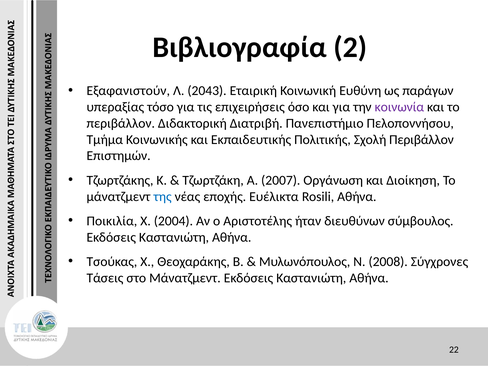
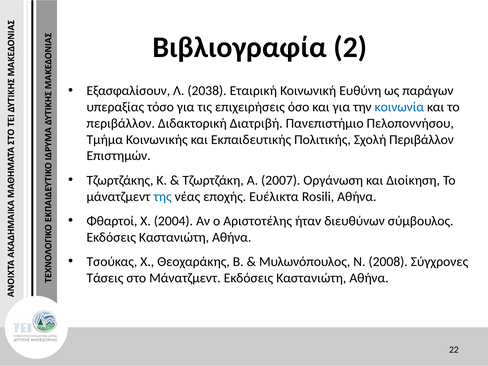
Εξαφανιστούν: Εξαφανιστούν -> Εξασφαλίσουν (128, 91)
2043: 2043 -> 2038 (207, 91)
κοινωνία colour: purple -> blue (399, 107)
Ποικιλία: Ποικιλία -> Φθαρτοί (112, 221)
